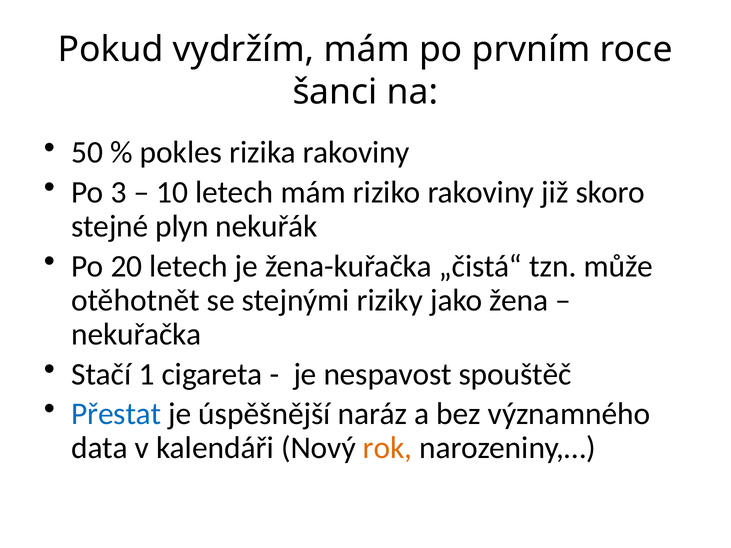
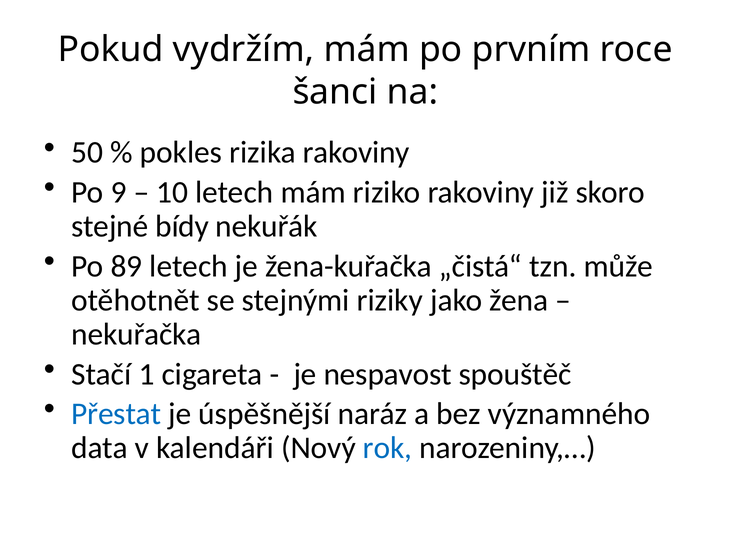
3: 3 -> 9 (119, 193)
plyn: plyn -> bídy (182, 227)
20: 20 -> 89 (126, 266)
rok colour: orange -> blue (388, 448)
